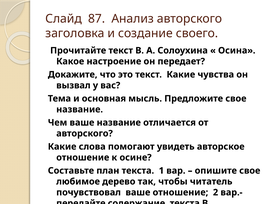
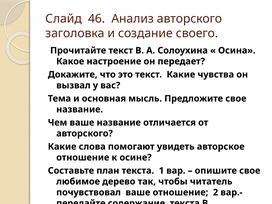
87: 87 -> 46 (97, 19)
